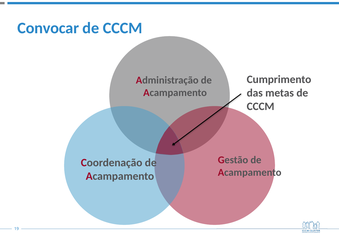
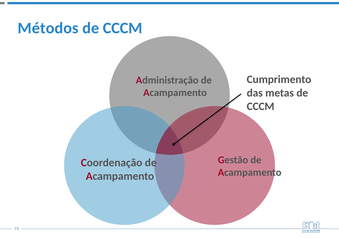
Convocar: Convocar -> Métodos (48, 28)
